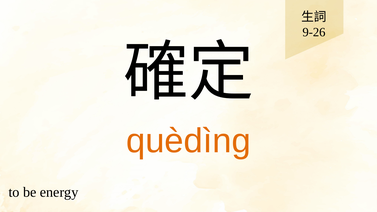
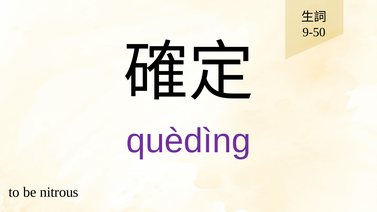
9-26: 9-26 -> 9-50 (314, 32)
quèdìng colour: orange -> purple (188, 141)
energy: energy -> nitrous (59, 192)
